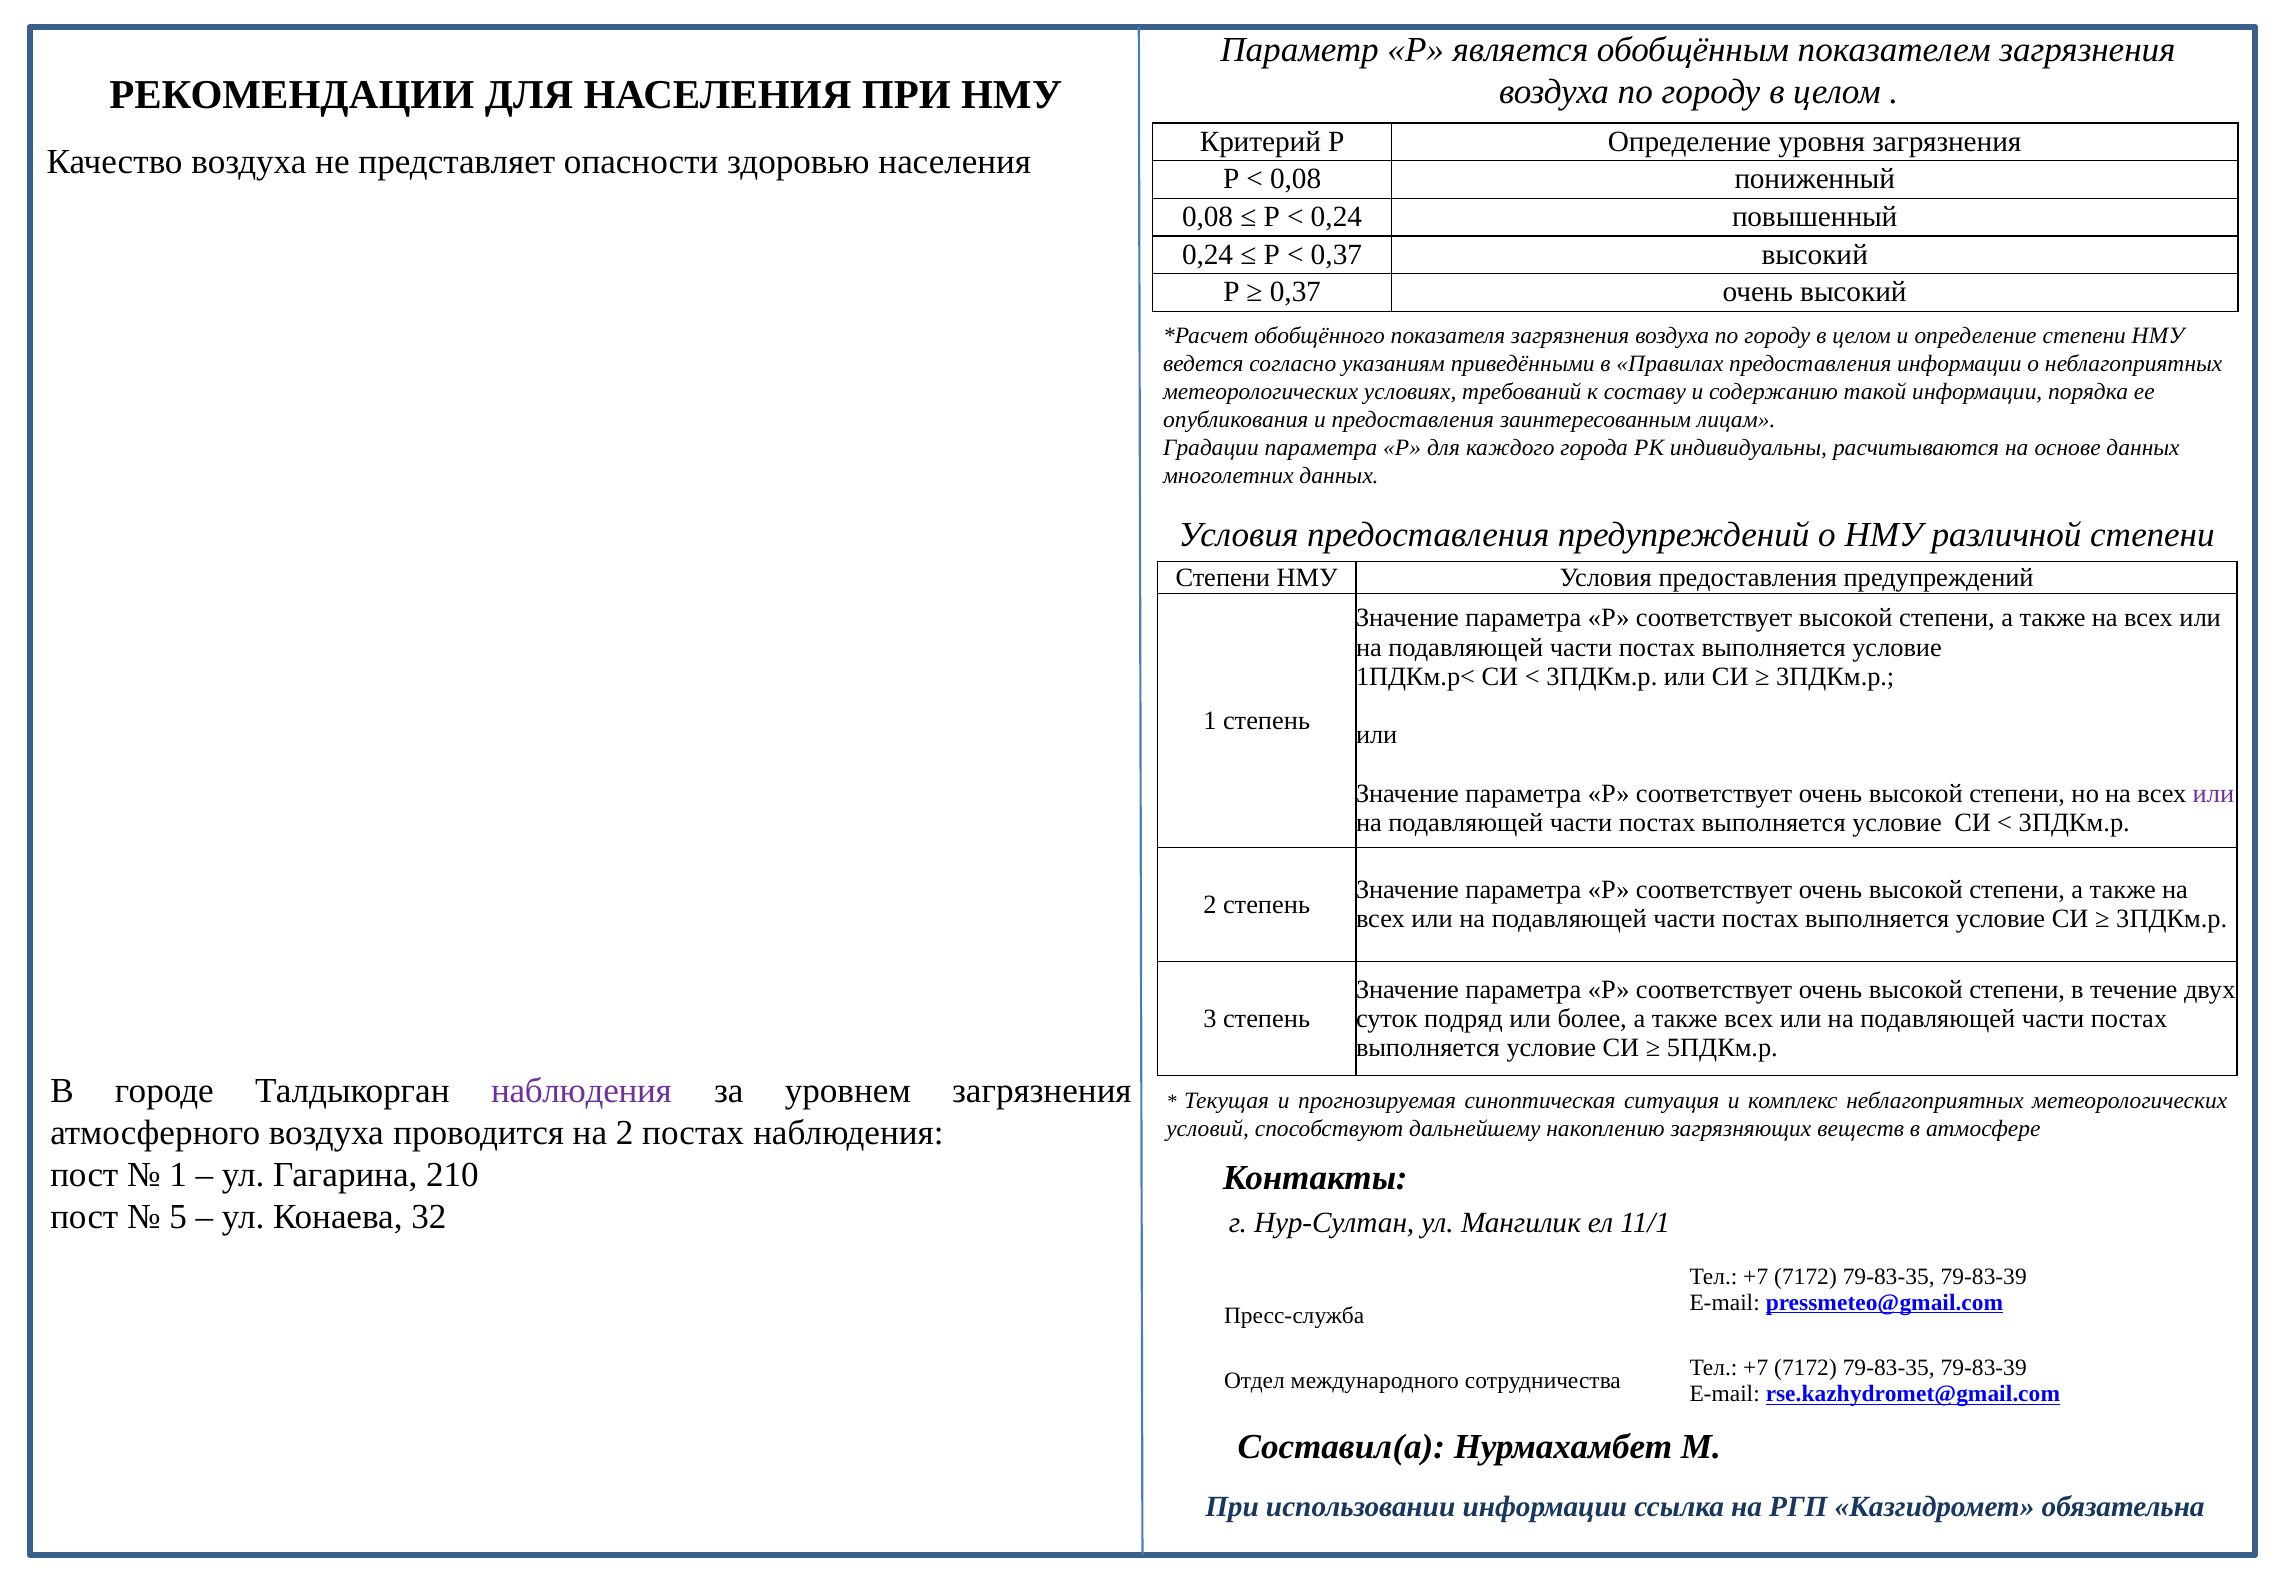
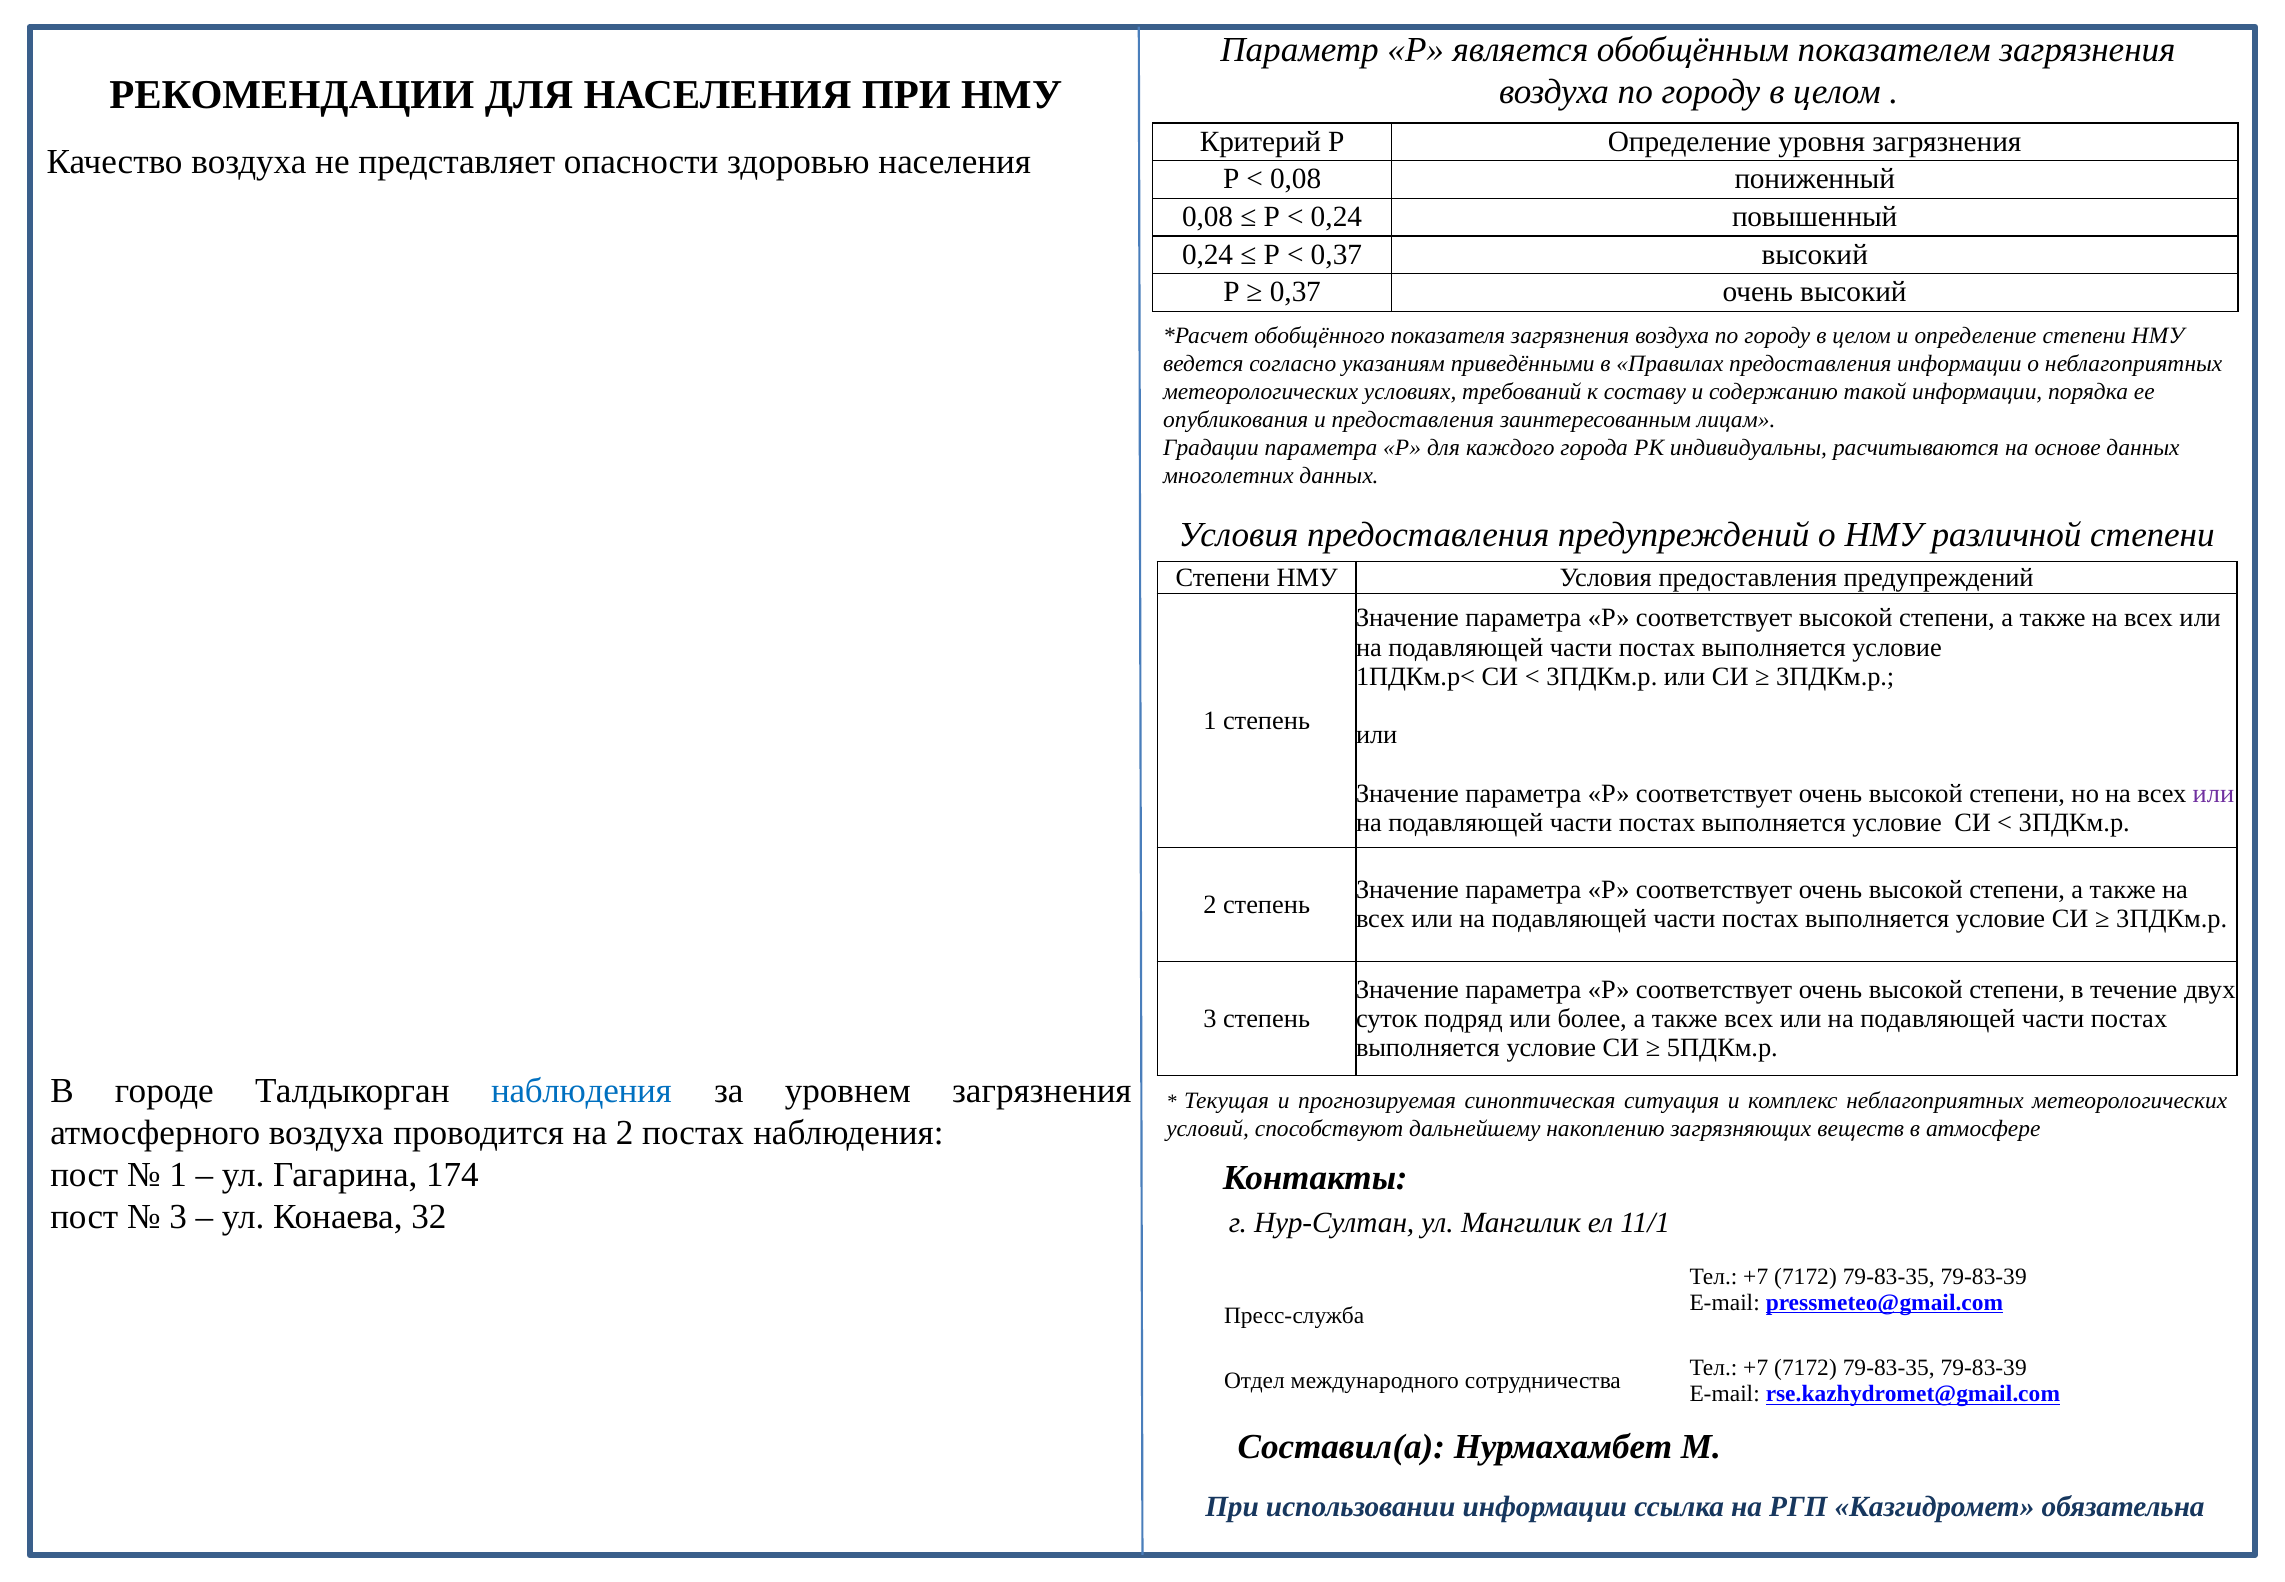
наблюдения colour: purple -> blue (581, 1091)
210: 210 -> 174 (452, 1175)
5: 5 -> 3 (178, 1217)
